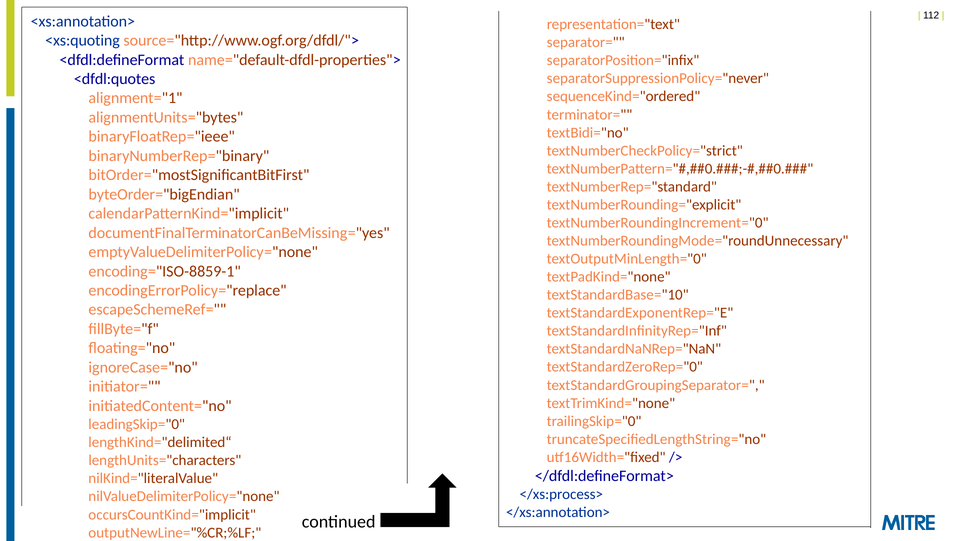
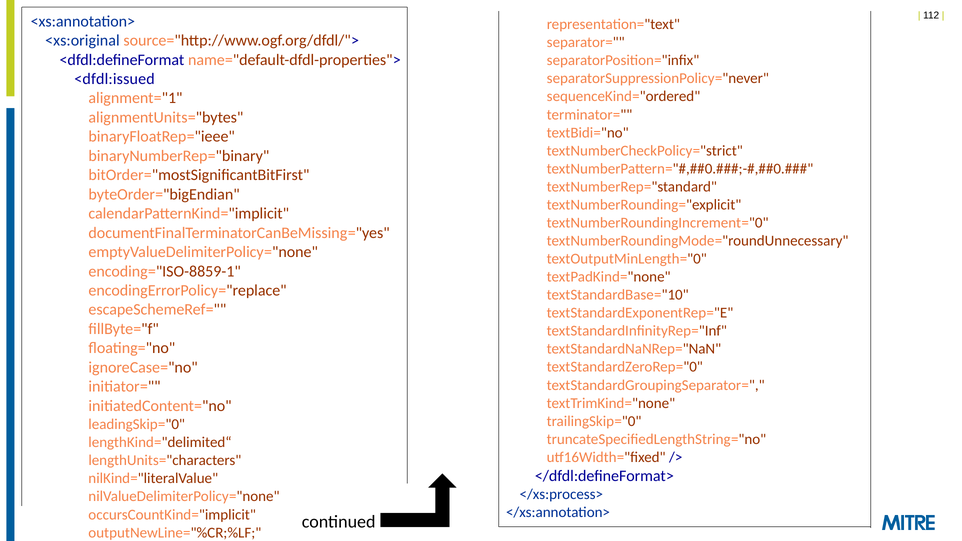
<xs:quoting: <xs:quoting -> <xs:original (82, 41)
<dfdl:quotes: <dfdl:quotes -> <dfdl:issued (115, 79)
